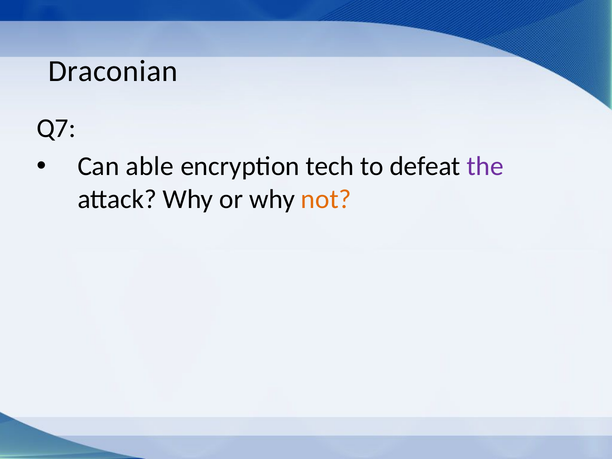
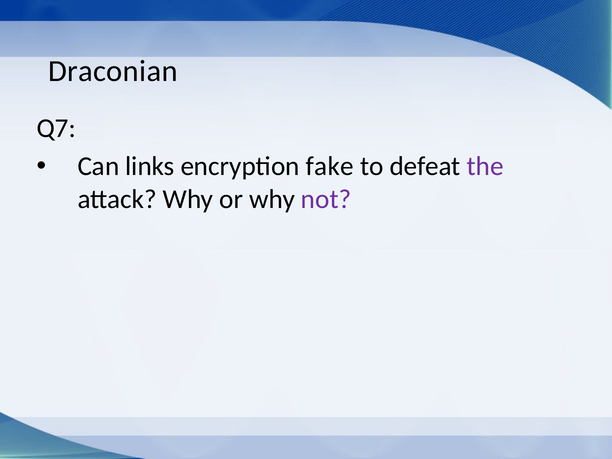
able: able -> links (150, 166)
tech: tech -> fake (330, 166)
not colour: orange -> purple (326, 199)
